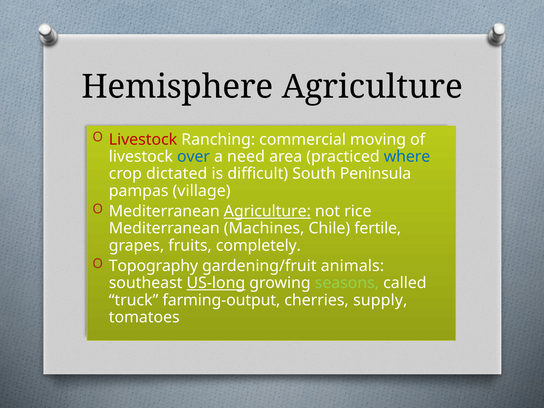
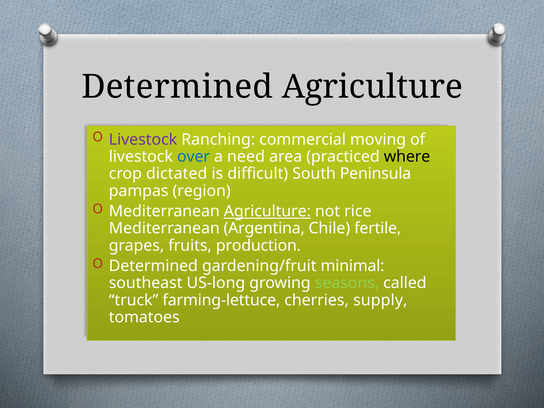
Hemisphere: Hemisphere -> Determined (177, 87)
Livestock colour: red -> purple (143, 139)
where colour: blue -> black (407, 157)
village: village -> region (202, 191)
Machines: Machines -> Argentina (264, 228)
completely: completely -> production (258, 245)
Topography: Topography -> Determined (153, 266)
animals: animals -> minimal (353, 266)
US-long underline: present -> none (216, 283)
farming-output: farming-output -> farming-lettuce (221, 300)
